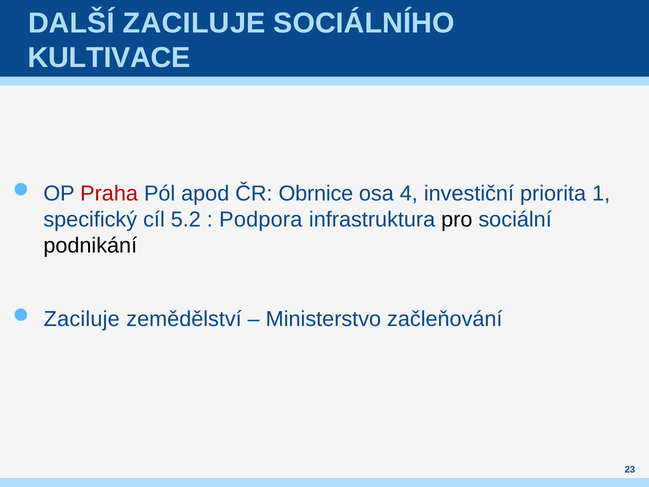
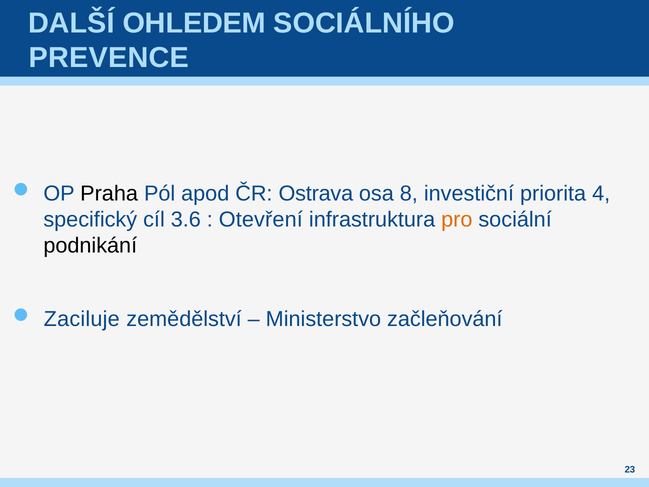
DALŠÍ ZACILUJE: ZACILUJE -> OHLEDEM (194, 23)
KULTIVACE: KULTIVACE -> PREVENCE (109, 58)
Praha colour: red -> black (109, 193)
Obrnice: Obrnice -> Ostrava (316, 193)
4: 4 -> 8 (409, 193)
1: 1 -> 4 (601, 193)
5.2: 5.2 -> 3.6 (186, 219)
Podpora: Podpora -> Otevření (261, 219)
pro colour: black -> orange (457, 219)
